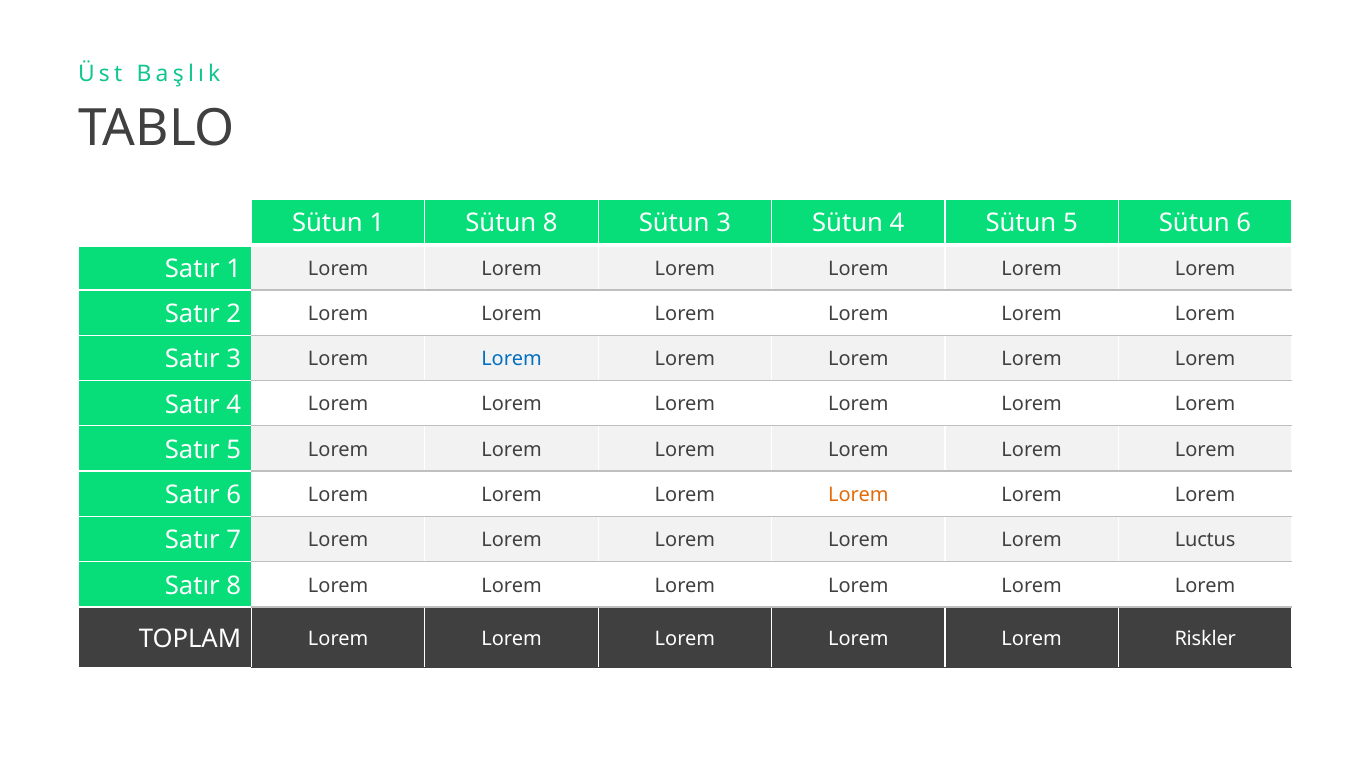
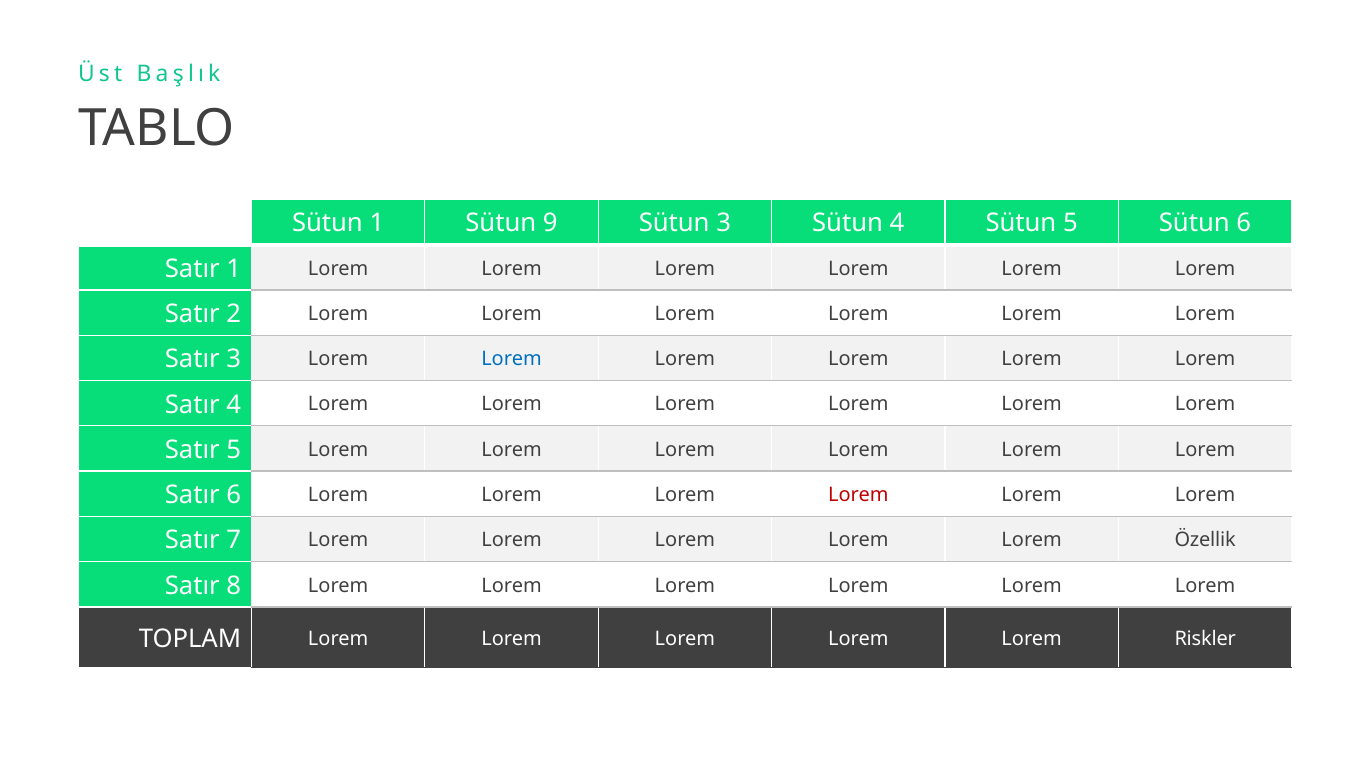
Sütun 8: 8 -> 9 (550, 223)
Lorem colour: orange -> red (858, 495)
Luctus: Luctus -> Özellik (1205, 540)
